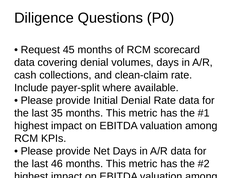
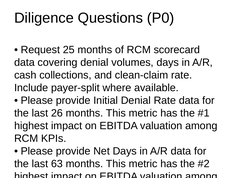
45: 45 -> 25 (69, 50)
35: 35 -> 26 (57, 113)
46: 46 -> 63 (57, 163)
